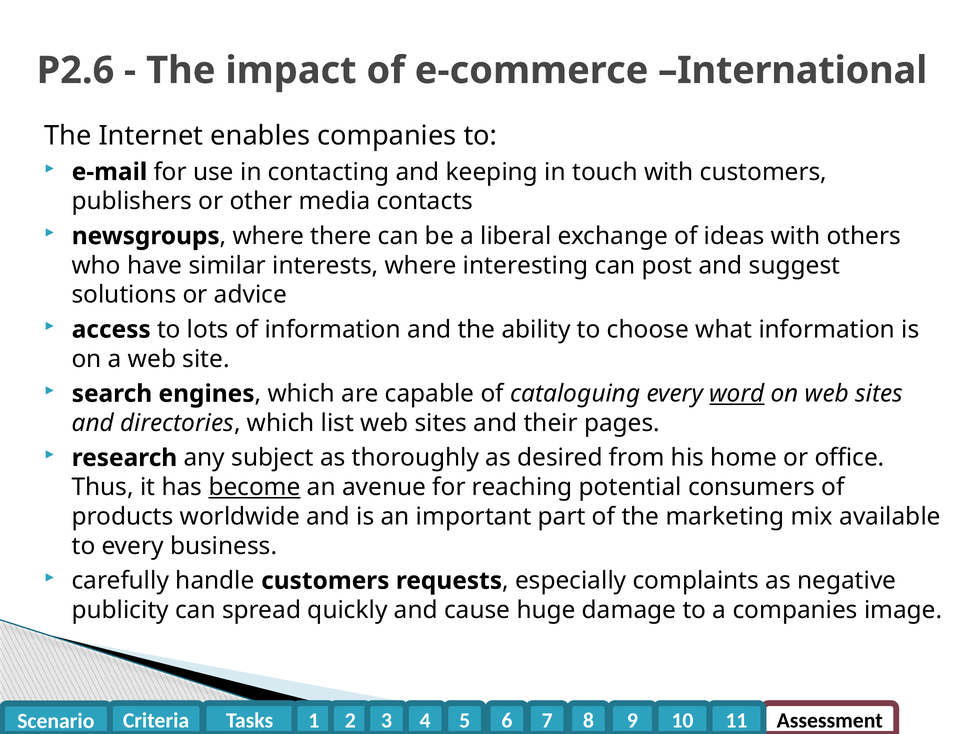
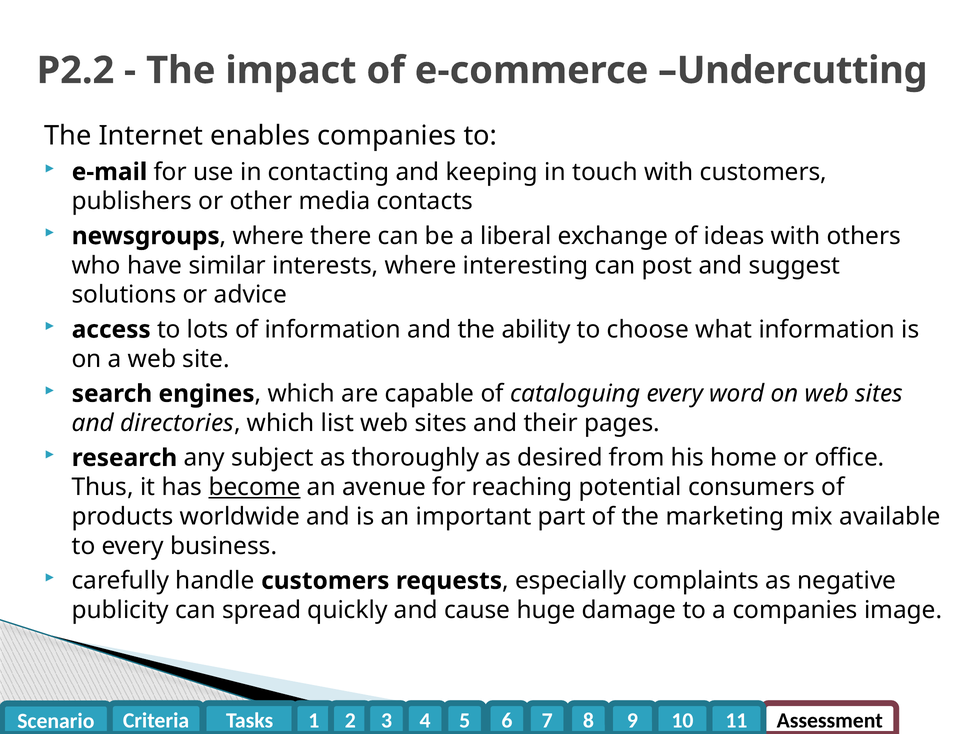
P2.6: P2.6 -> P2.2 (75, 70)
International: International -> Undercutting (793, 70)
word underline: present -> none (737, 394)
